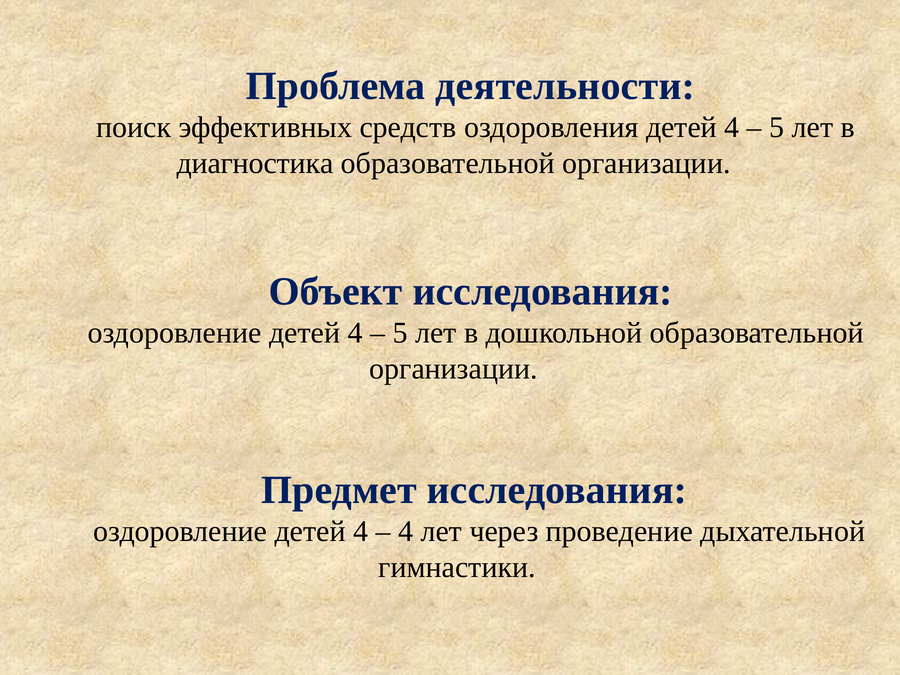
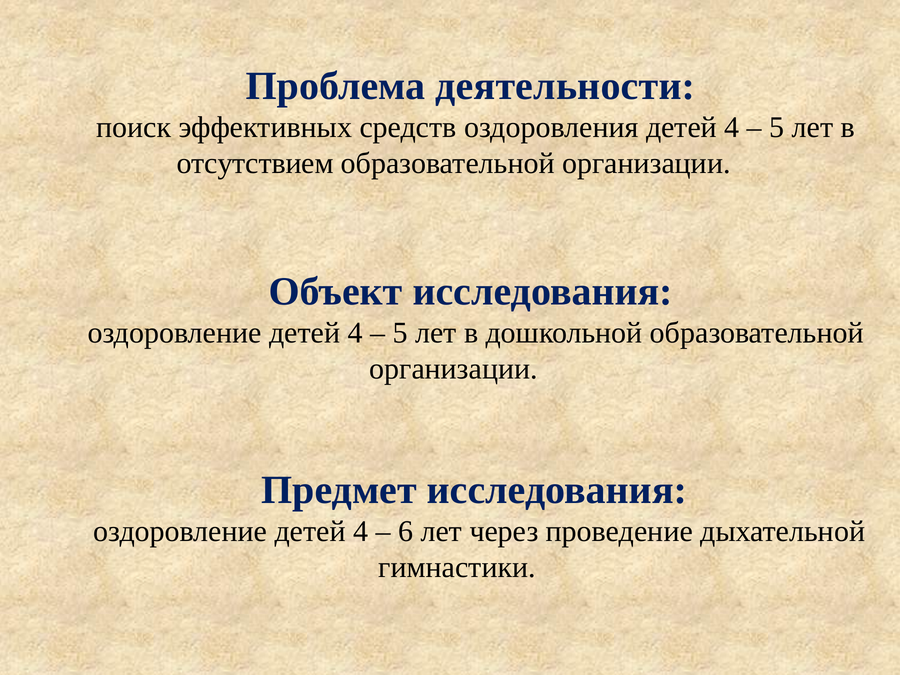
диагностика: диагностика -> отсутствием (255, 163)
4: 4 -> 6 (406, 531)
